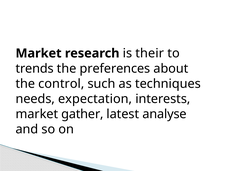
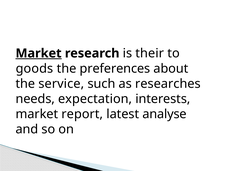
Market underline: none -> present (39, 53)
trends: trends -> goods (34, 68)
control: control -> service (61, 84)
techniques: techniques -> researches (168, 84)
gather: gather -> report (82, 114)
